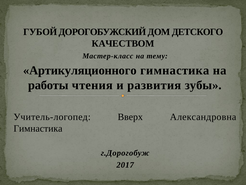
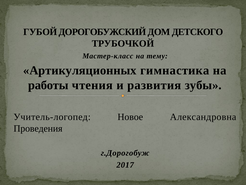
КАЧЕСТВОМ: КАЧЕСТВОМ -> ТРУБОЧКОЙ (123, 43)
Артикуляционного: Артикуляционного -> Артикуляционных (80, 70)
Вверх: Вверх -> Новое (130, 117)
Гимнастика: Гимнастика -> Проведения (38, 128)
